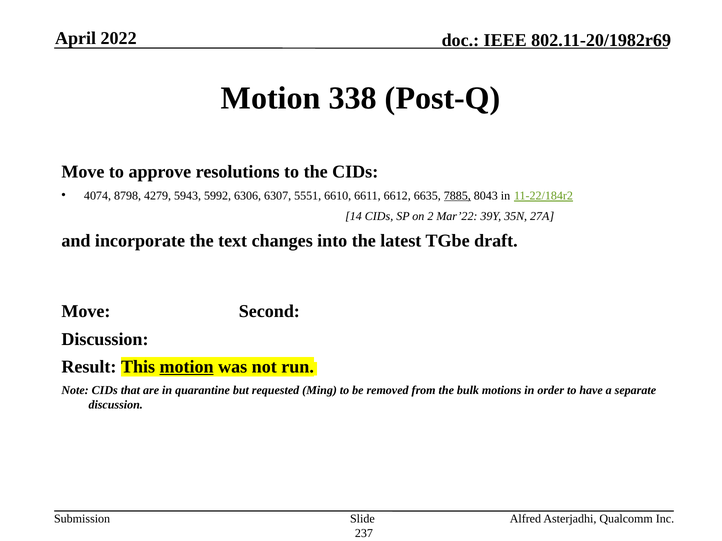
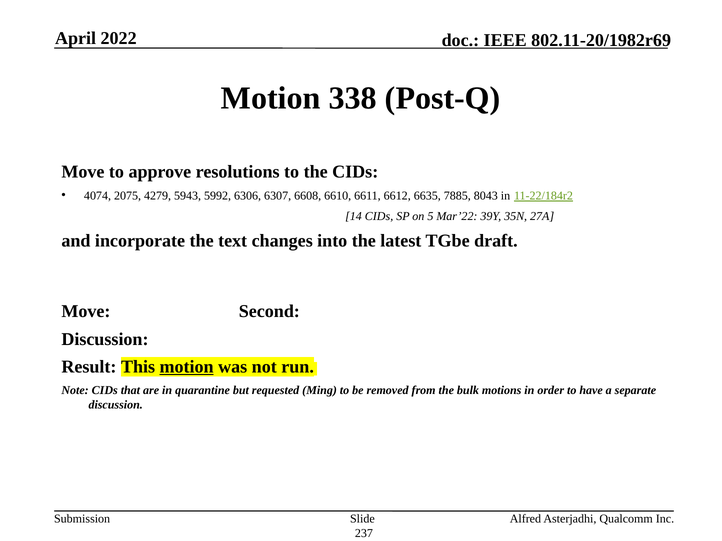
8798: 8798 -> 2075 (128, 196)
5551: 5551 -> 6608 (308, 196)
7885 underline: present -> none (457, 196)
2: 2 -> 5 (430, 216)
